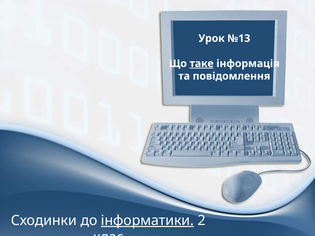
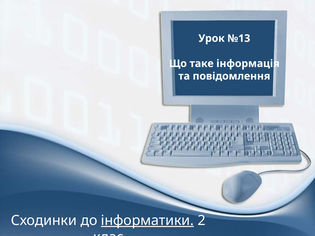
таке underline: present -> none (202, 64)
